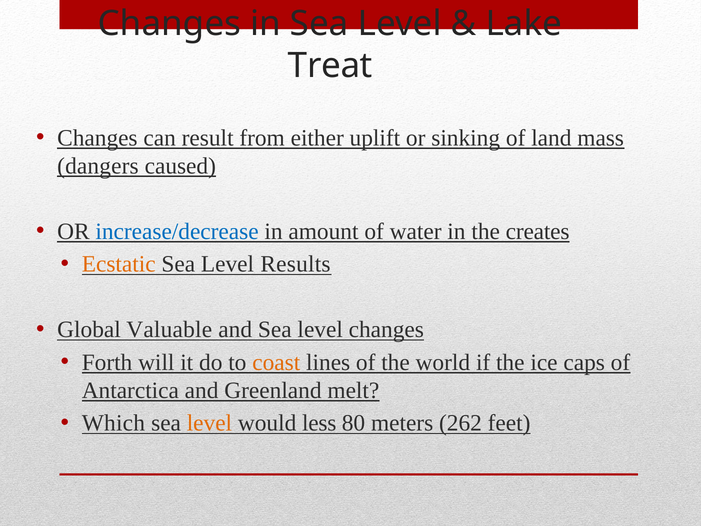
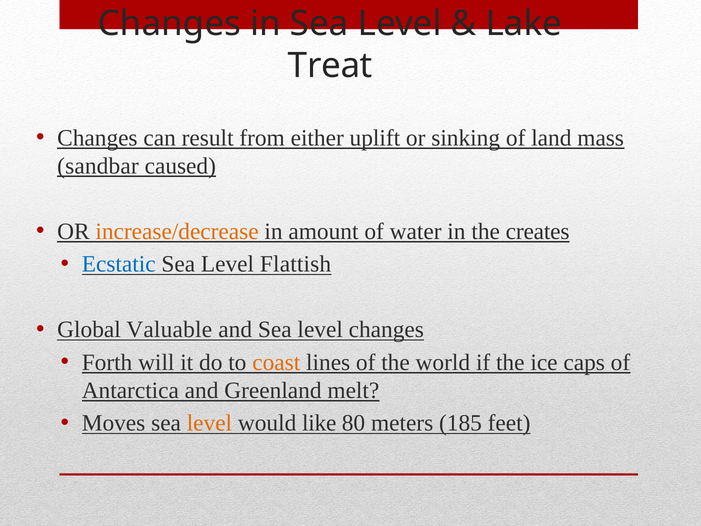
dangers: dangers -> sandbar (98, 166)
increase/decrease colour: blue -> orange (177, 231)
Ecstatic colour: orange -> blue (119, 264)
Results: Results -> Flattish (296, 264)
Which: Which -> Moves (114, 423)
less: less -> like (319, 423)
262: 262 -> 185 (460, 423)
